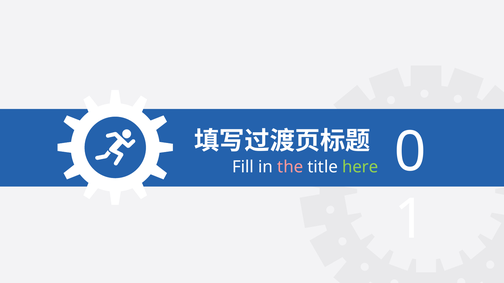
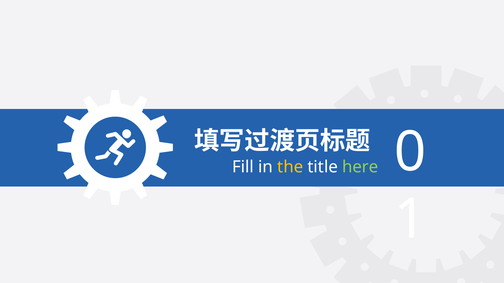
the colour: pink -> yellow (290, 167)
